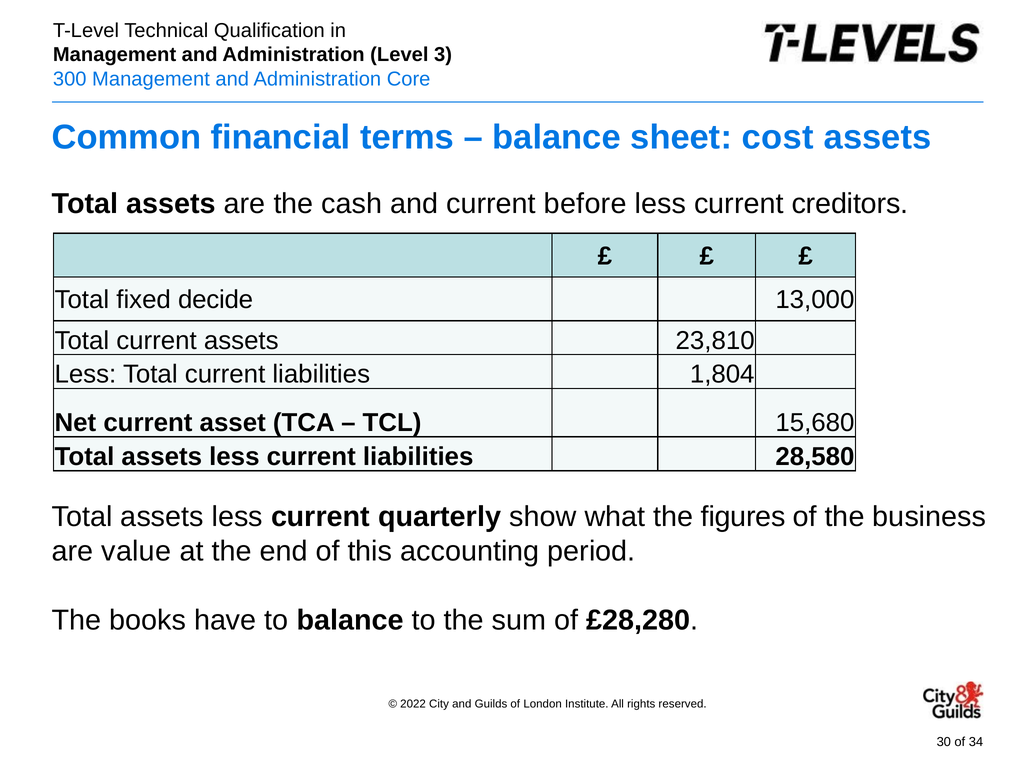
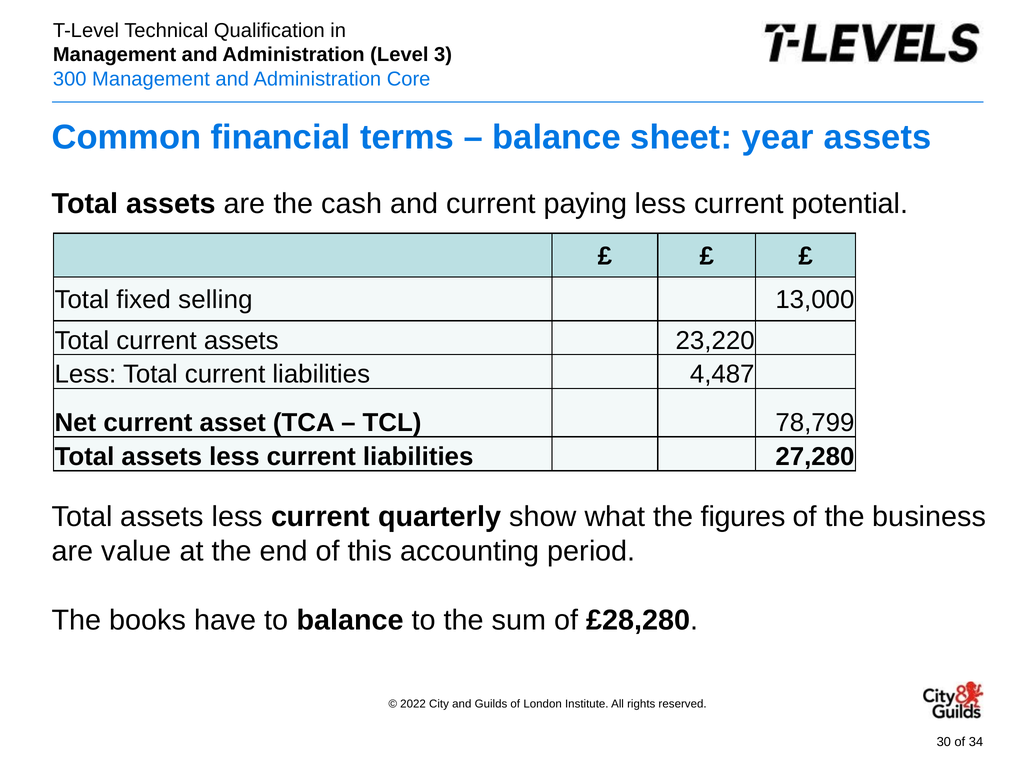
cost: cost -> year (778, 137)
before: before -> paying (585, 204)
creditors: creditors -> potential (850, 204)
decide: decide -> selling (215, 300)
23,810: 23,810 -> 23,220 (715, 341)
1,804: 1,804 -> 4,487 (722, 374)
15,680: 15,680 -> 78,799 (815, 423)
28,580: 28,580 -> 27,280 (815, 457)
